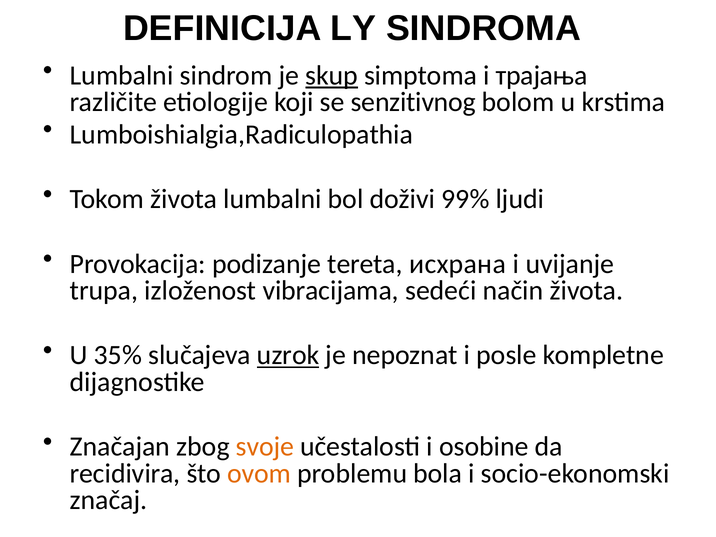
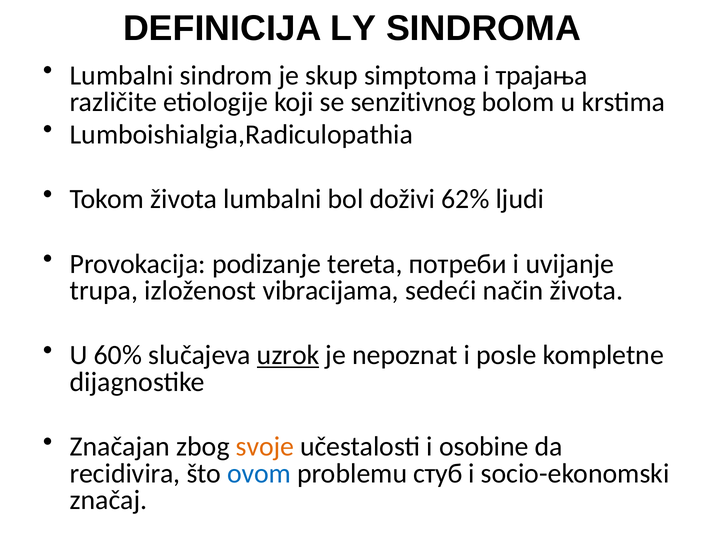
skup underline: present -> none (332, 75)
99%: 99% -> 62% (465, 199)
исхрана: исхрана -> потреби (458, 264)
35%: 35% -> 60% (118, 355)
ovom colour: orange -> blue (259, 473)
bola: bola -> стуб (438, 473)
